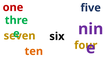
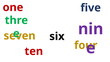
ten colour: orange -> red (34, 51)
